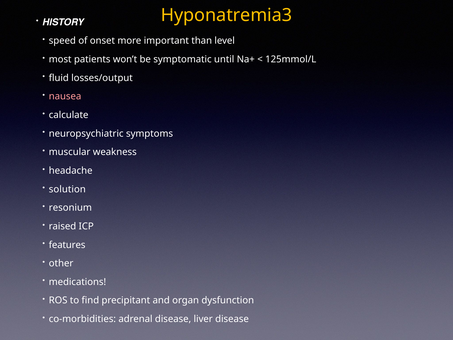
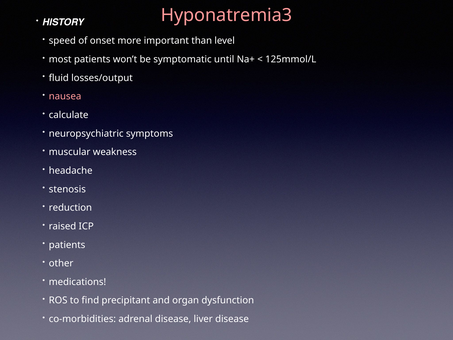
Hyponatremia3 colour: yellow -> pink (226, 15)
solution: solution -> stenosis (67, 189)
resonium: resonium -> reduction (70, 208)
features: features -> patients (67, 245)
